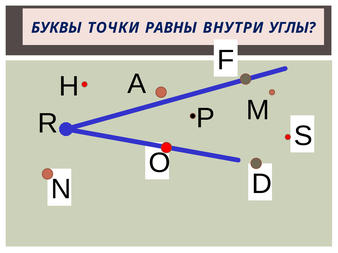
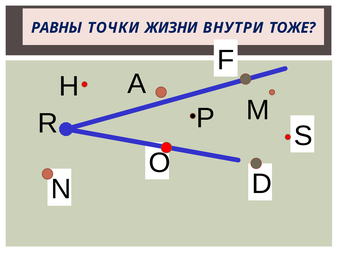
БУКВЫ: БУКВЫ -> РАВНЫ (56, 28)
РАВНЫ: РАВНЫ -> ЖИЗНИ (171, 28)
УГЛЫ: УГЛЫ -> ТОЖЕ (292, 28)
